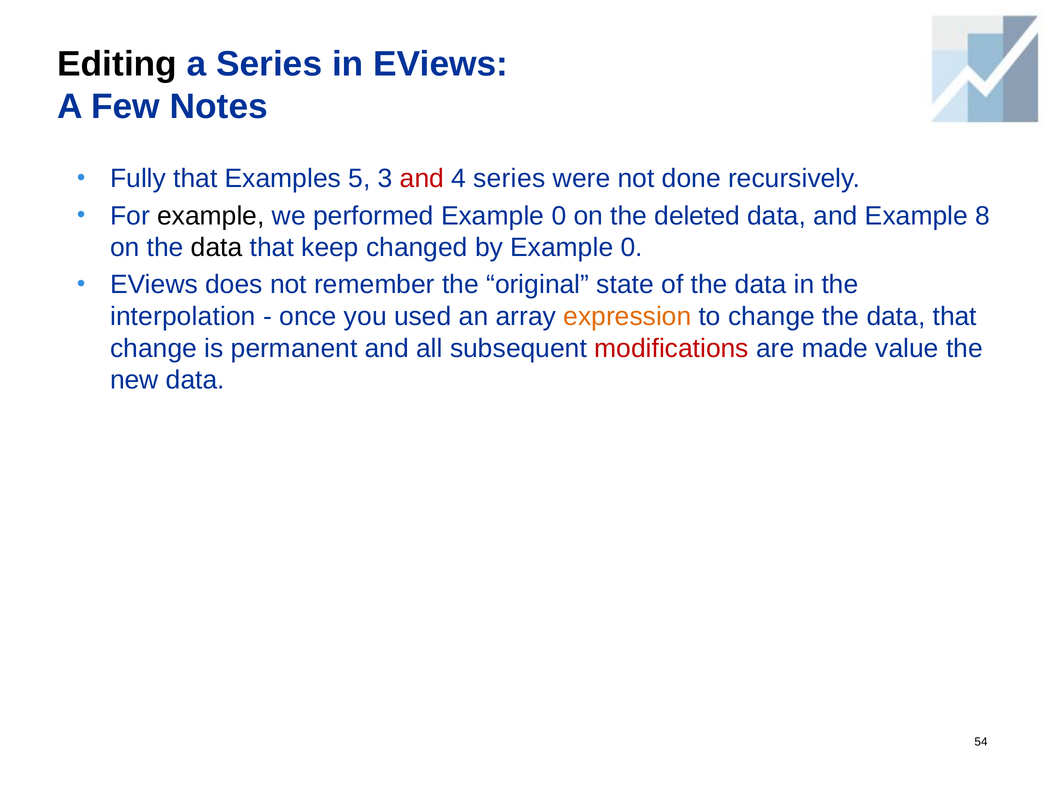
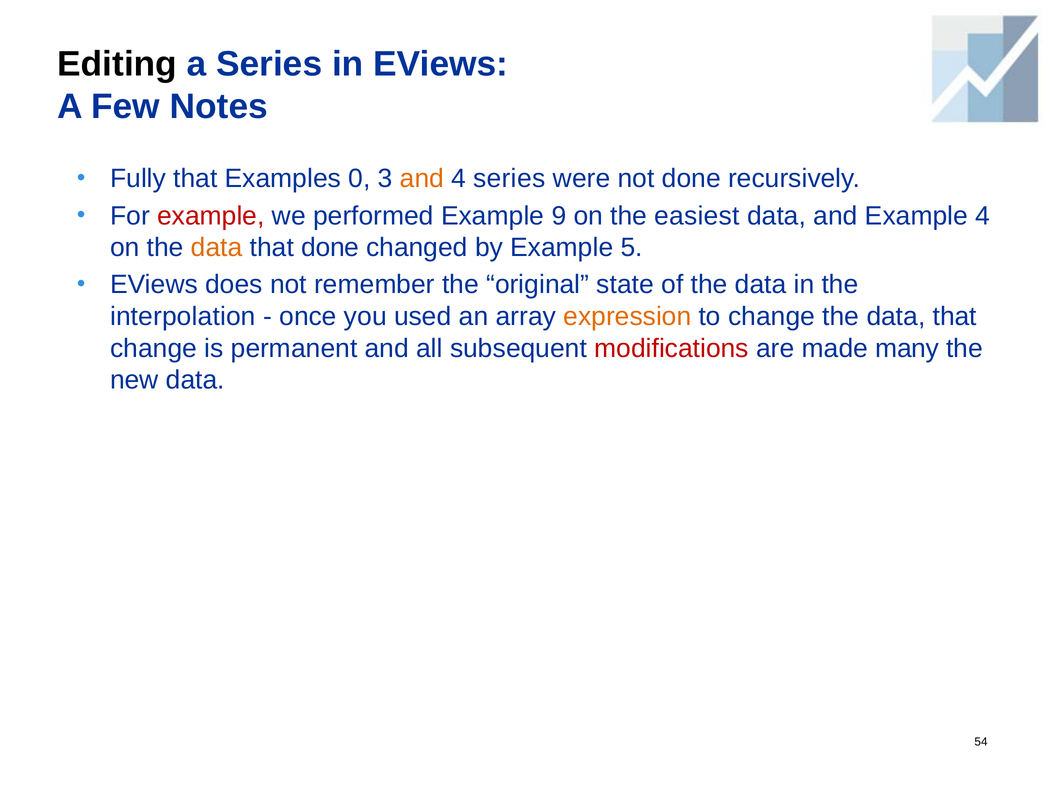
5: 5 -> 0 (359, 179)
and colour: red -> orange (422, 179)
example colour: black -> red (211, 216)
performed Example 0: 0 -> 9 (559, 216)
deleted: deleted -> easiest (697, 216)
Example 8: 8 -> 4 (983, 216)
data colour: black -> orange (217, 248)
that keep: keep -> done (330, 248)
by Example 0: 0 -> 5 (632, 248)
value: value -> many (907, 348)
